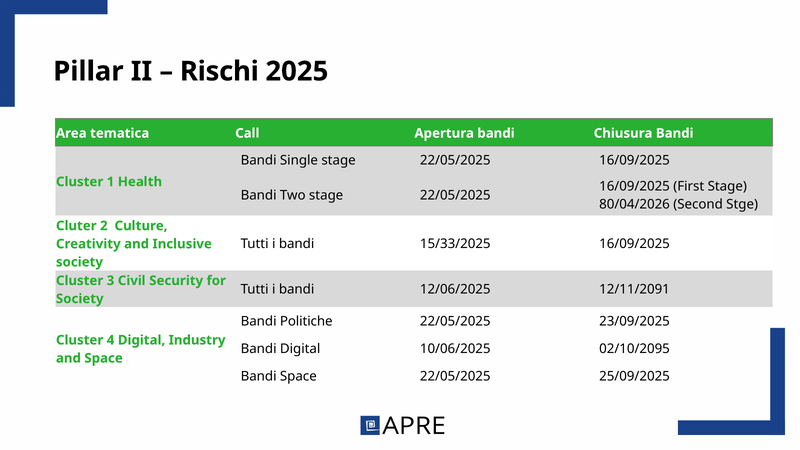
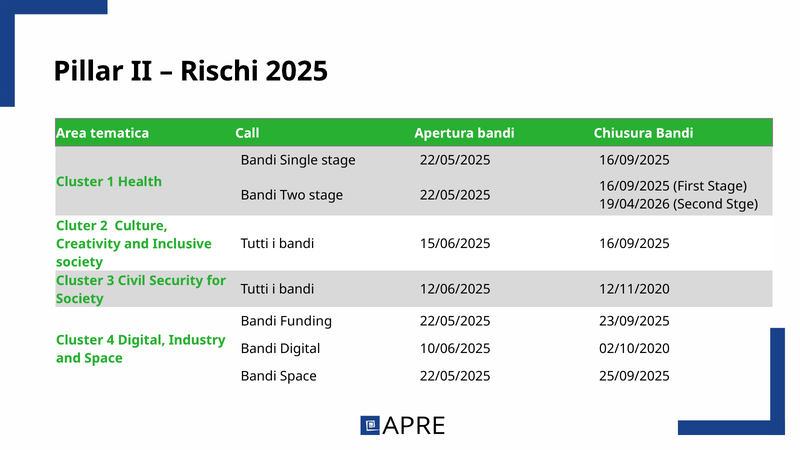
80/04/2026: 80/04/2026 -> 19/04/2026 (635, 204)
15/33/2025: 15/33/2025 -> 15/06/2025 (455, 244)
12/11/2091: 12/11/2091 -> 12/11/2020 (635, 289)
Politiche: Politiche -> Funding (306, 322)
02/10/2095: 02/10/2095 -> 02/10/2020 (635, 349)
